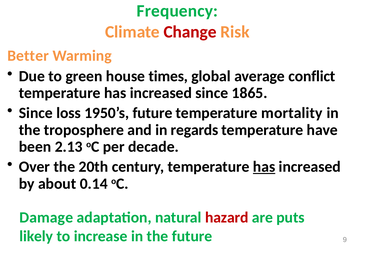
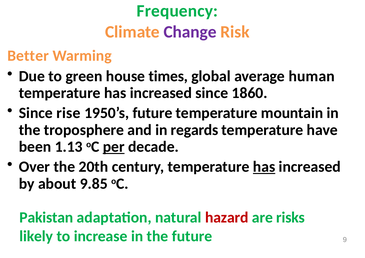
Change colour: red -> purple (190, 32)
conflict: conflict -> human (312, 76)
1865: 1865 -> 1860 (250, 93)
loss: loss -> rise (68, 113)
mortality: mortality -> mountain (292, 113)
2.13: 2.13 -> 1.13 (69, 147)
per underline: none -> present (114, 147)
0.14: 0.14 -> 9.85 (94, 184)
Damage: Damage -> Pakistan (46, 217)
puts: puts -> risks (291, 217)
